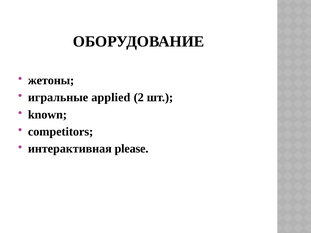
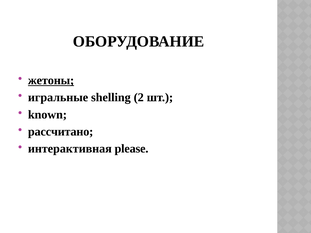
жетоны underline: none -> present (51, 80)
applied: applied -> shelling (111, 98)
competitors: competitors -> рассчитано (61, 132)
